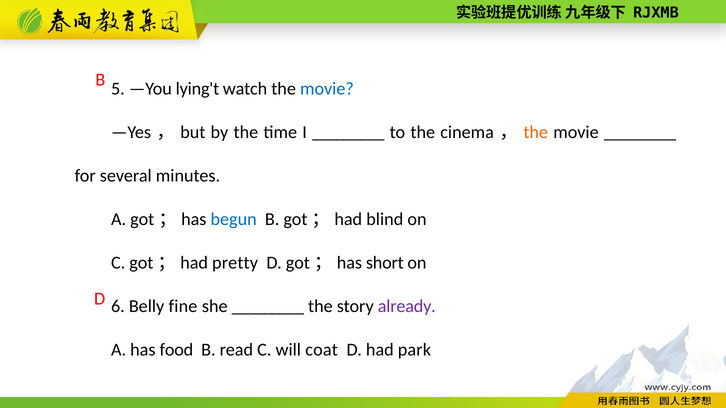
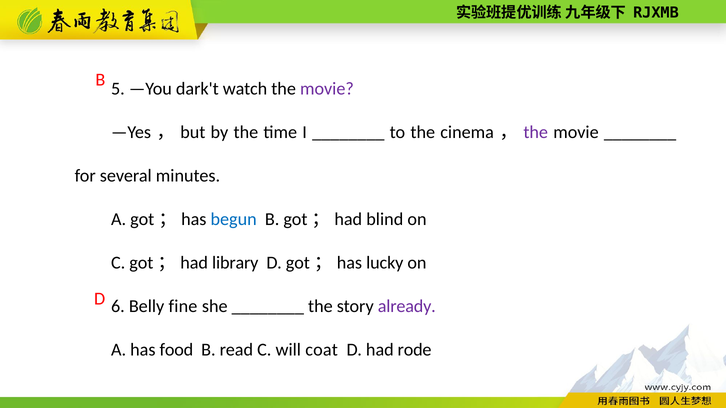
lying't: lying't -> dark't (197, 89)
movie colour: blue -> purple (327, 89)
the colour: orange -> purple (536, 132)
pretty: pretty -> library (235, 263)
short: short -> lucky (385, 263)
park: park -> rode (415, 350)
